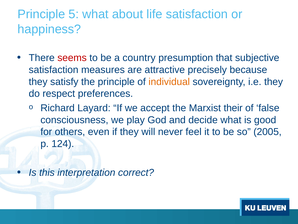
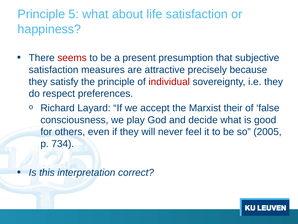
country: country -> present (139, 58)
individual colour: orange -> red (169, 82)
124: 124 -> 734 (63, 144)
